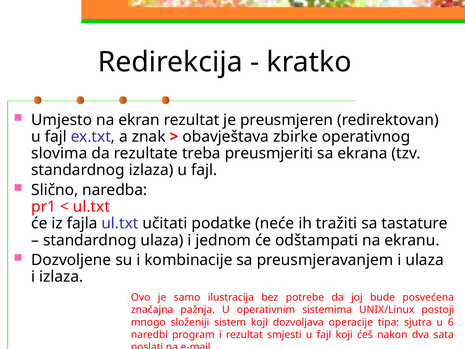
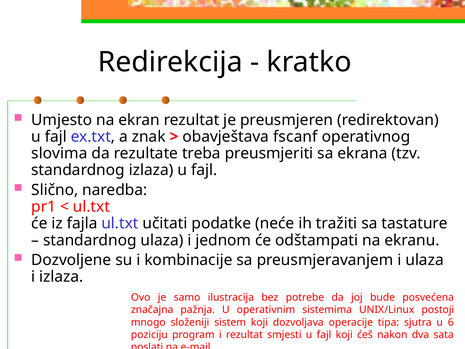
zbirke: zbirke -> fscanf (295, 137)
naredbi: naredbi -> poziciju (149, 334)
